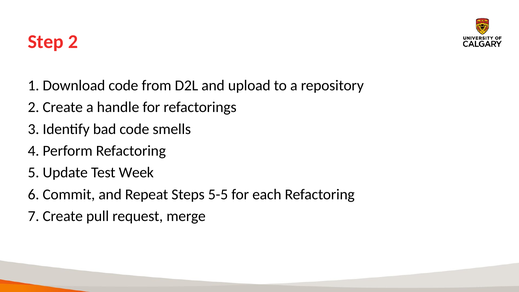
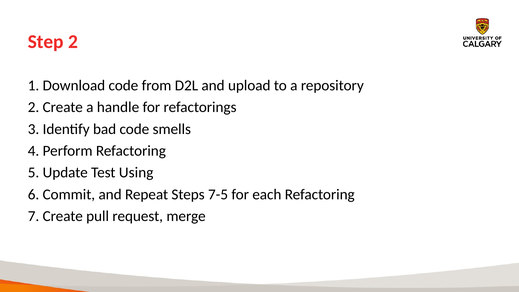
Week: Week -> Using (136, 173)
5-5: 5-5 -> 7-5 (218, 194)
